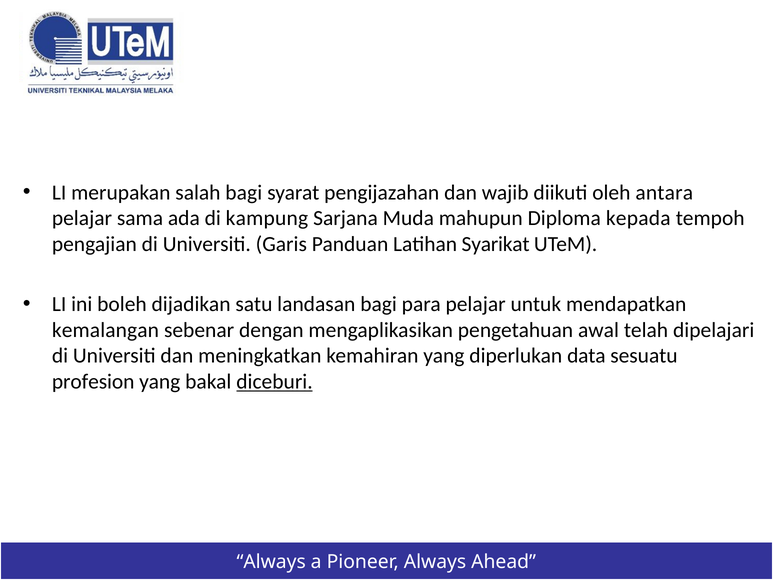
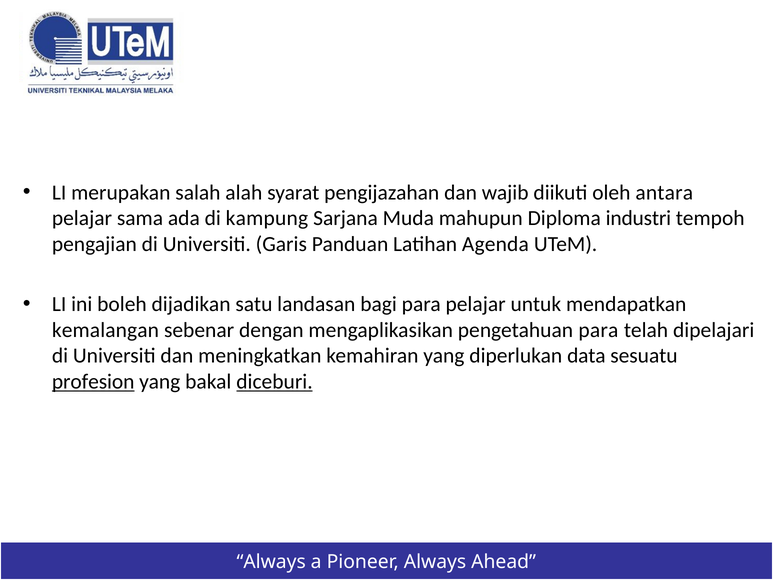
salah bagi: bagi -> alah (244, 192)
kepada: kepada -> industri (638, 218)
Syarikat: Syarikat -> Agenda (495, 244)
pengetahuan awal: awal -> para (598, 330)
profesion underline: none -> present (93, 382)
